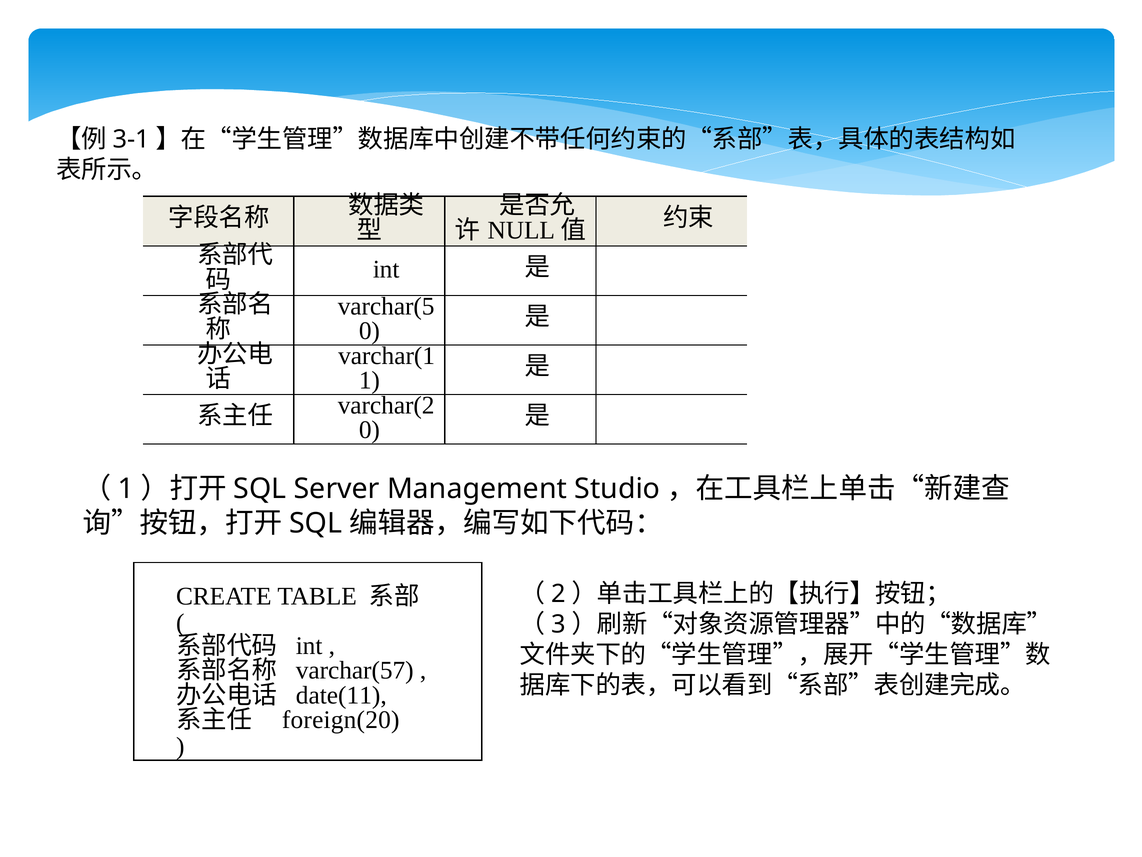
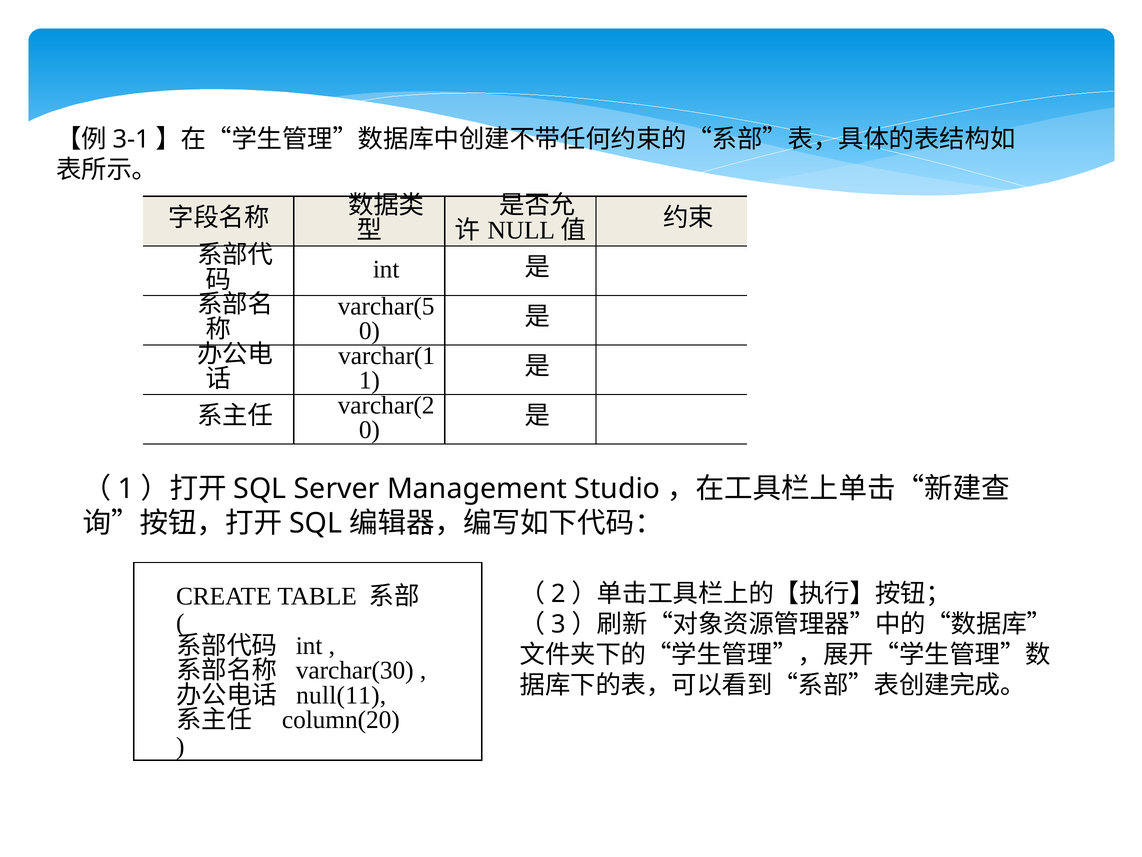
varchar(57: varchar(57 -> varchar(30 (355, 670)
date(11: date(11 -> null(11 (341, 695)
foreign(20: foreign(20 -> column(20 (341, 720)
